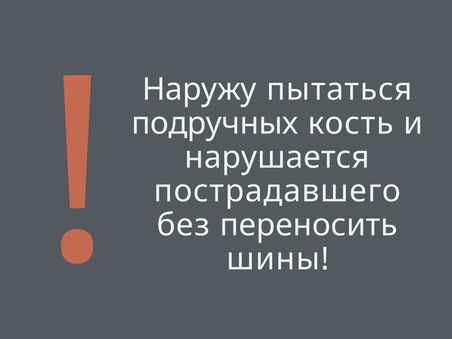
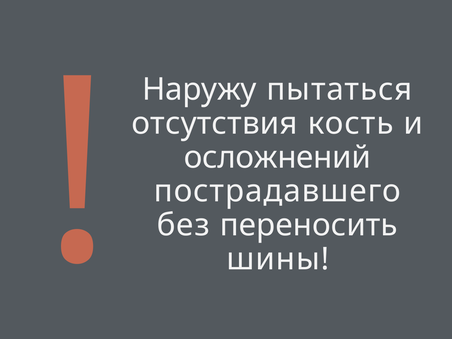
подручных: подручных -> отсутствия (215, 123)
нарушается: нарушается -> осложнений (277, 157)
